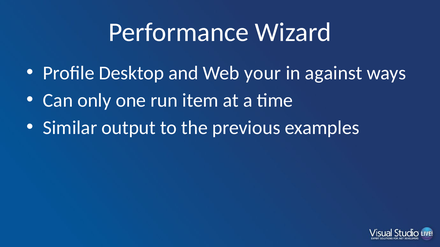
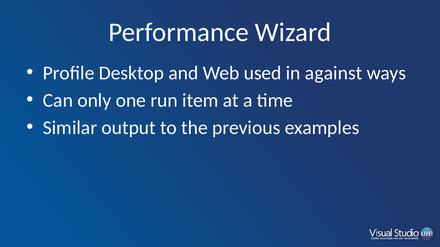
your: your -> used (263, 73)
